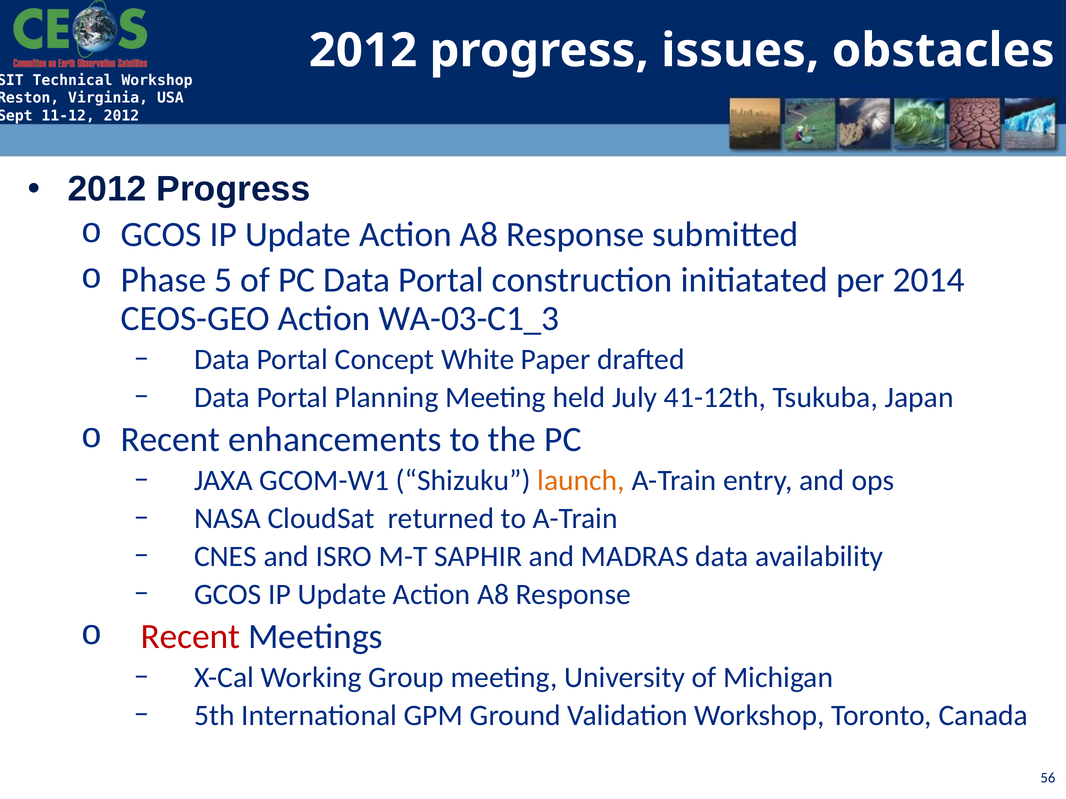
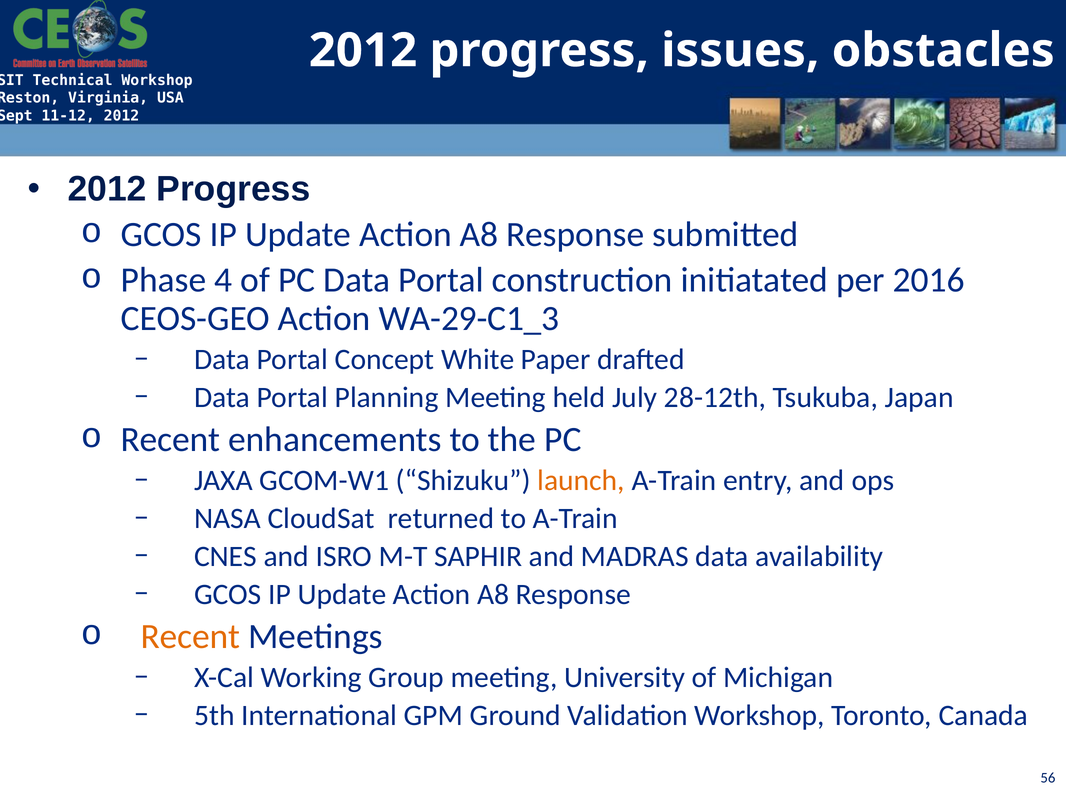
5: 5 -> 4 (223, 280)
2014: 2014 -> 2016 (929, 280)
WA-03-C1_3: WA-03-C1_3 -> WA-29-C1_3 (469, 319)
41-12th: 41-12th -> 28-12th (715, 398)
Recent colour: red -> orange (190, 637)
